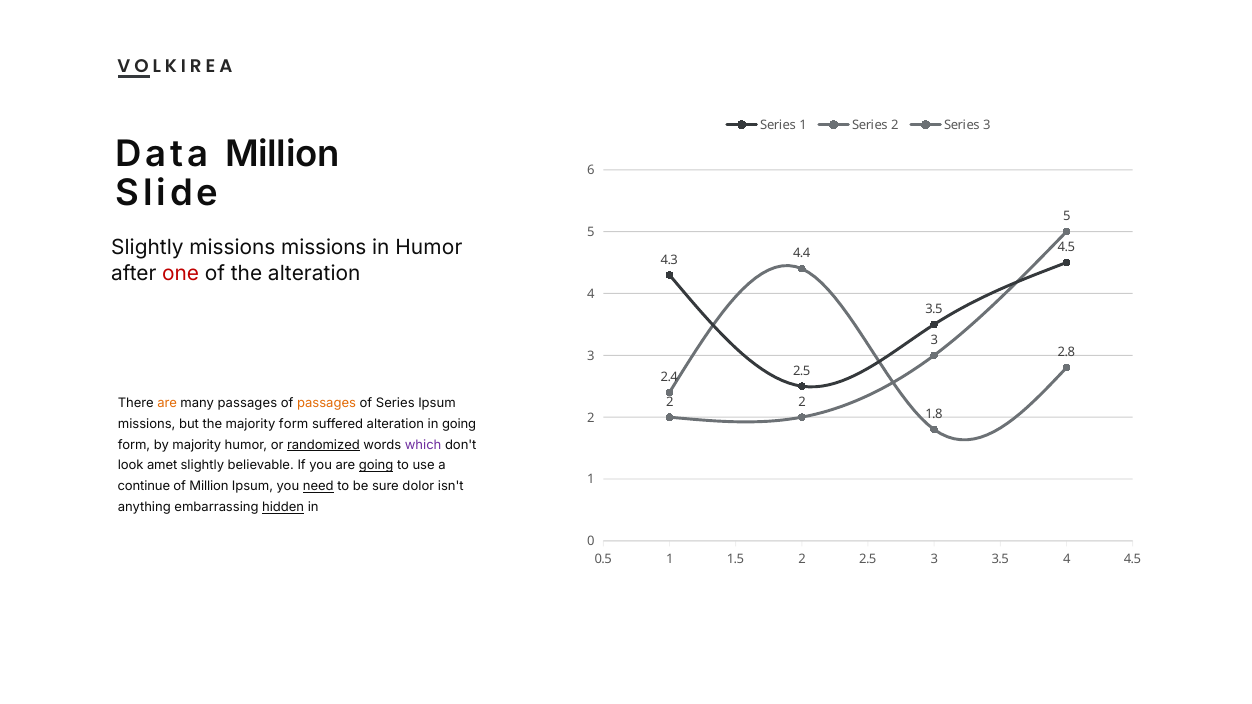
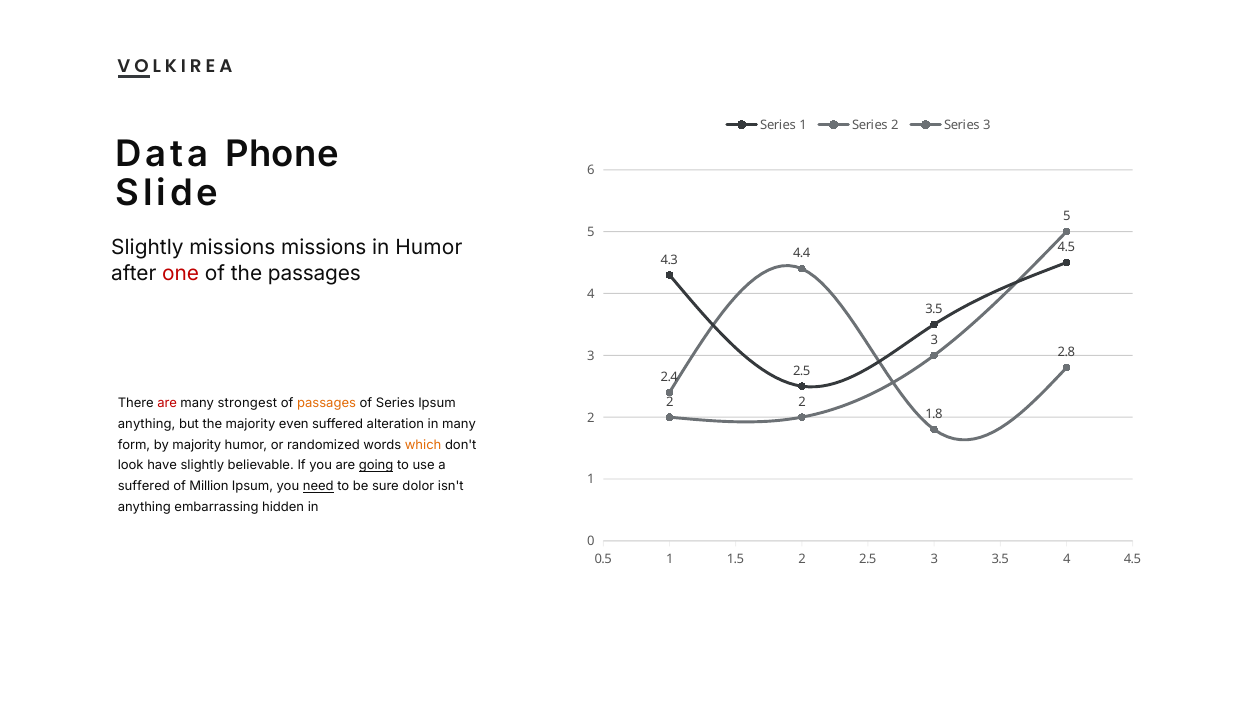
Data Million: Million -> Phone (282, 155)
the alteration: alteration -> passages (314, 273)
are colour: orange -> red (167, 403)
many passages: passages -> strongest (247, 403)
missions: missions -> anything (147, 424)
majority form: form -> even (294, 424)
in going: going -> many (459, 424)
randomized underline: present -> none (323, 445)
which colour: purple -> orange (423, 445)
amet: amet -> have (162, 466)
continue: continue -> suffered (144, 487)
hidden underline: present -> none (283, 508)
